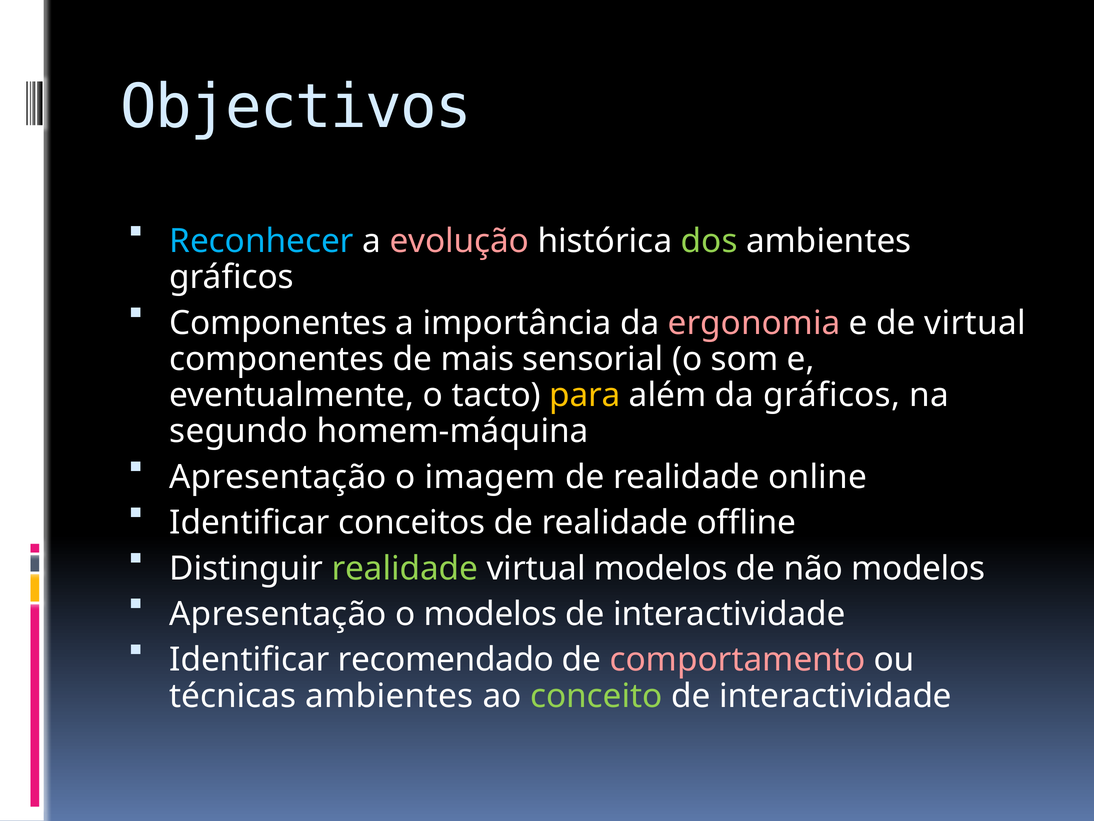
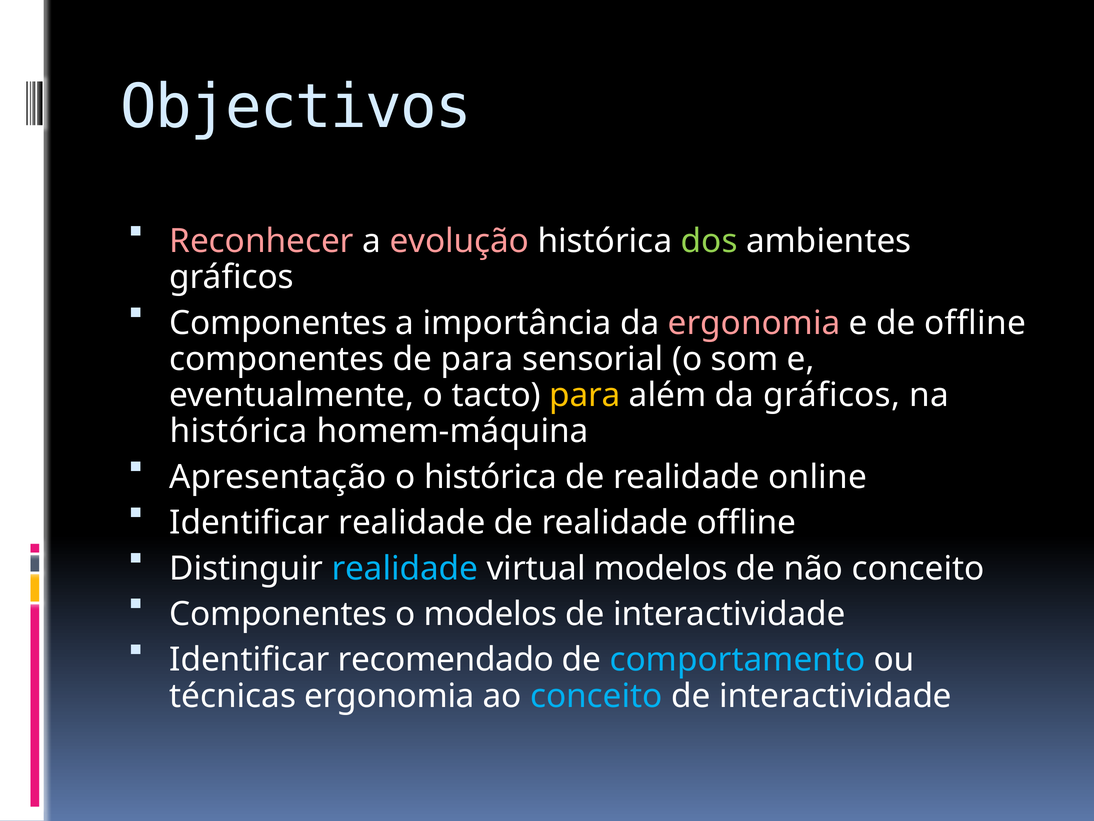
Reconhecer colour: light blue -> pink (262, 241)
de virtual: virtual -> offline (975, 323)
de mais: mais -> para (477, 359)
segundo: segundo -> histórica (239, 431)
o imagem: imagem -> histórica (490, 477)
Identificar conceitos: conceitos -> realidade (412, 522)
realidade colour: light green -> light blue (405, 568)
não modelos: modelos -> conceito (918, 568)
Apresentação: Apresentação -> Componentes (278, 614)
comportamento colour: pink -> light blue (738, 659)
técnicas ambientes: ambientes -> ergonomia (390, 696)
conceito colour: light green -> light blue (596, 696)
